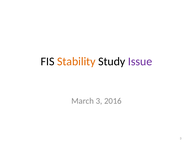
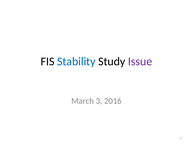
Stability colour: orange -> blue (76, 61)
